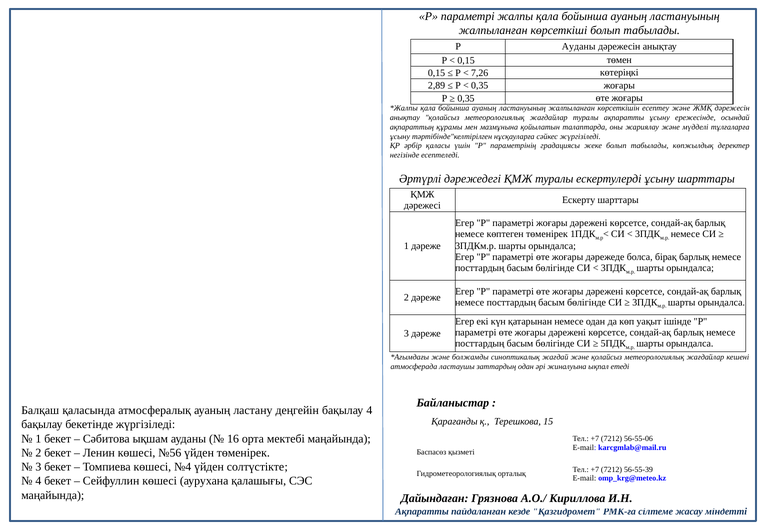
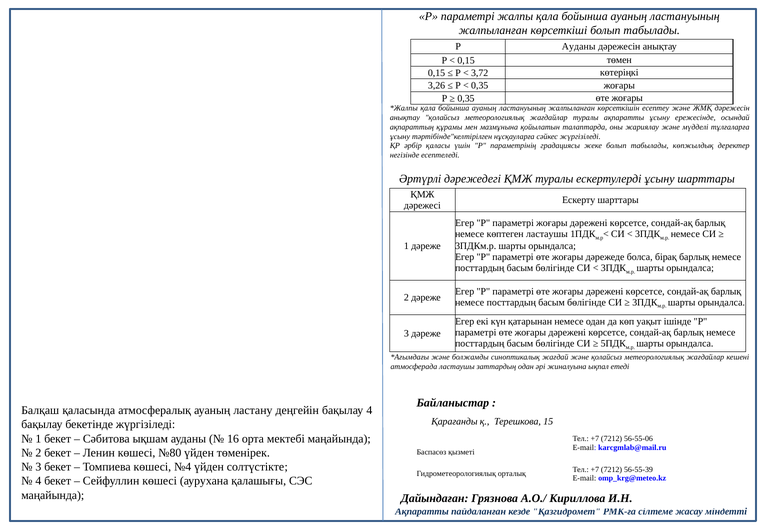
7,26: 7,26 -> 3,72 (480, 73)
2,89: 2,89 -> 3,26 (437, 86)
көптеген төменірек: төменірек -> ластаушы (547, 234)
№56: №56 -> №80 (170, 453)
